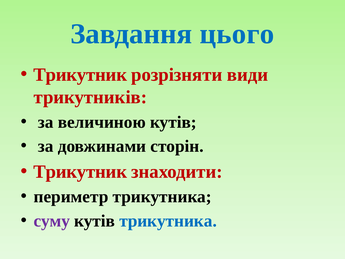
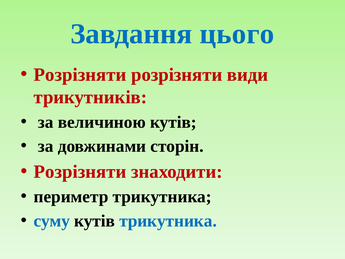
Трикутник: Трикутник -> Розрізняти (80, 75)
Трикутник: Трикутник -> Розрізняти (80, 172)
суму colour: purple -> blue (52, 221)
